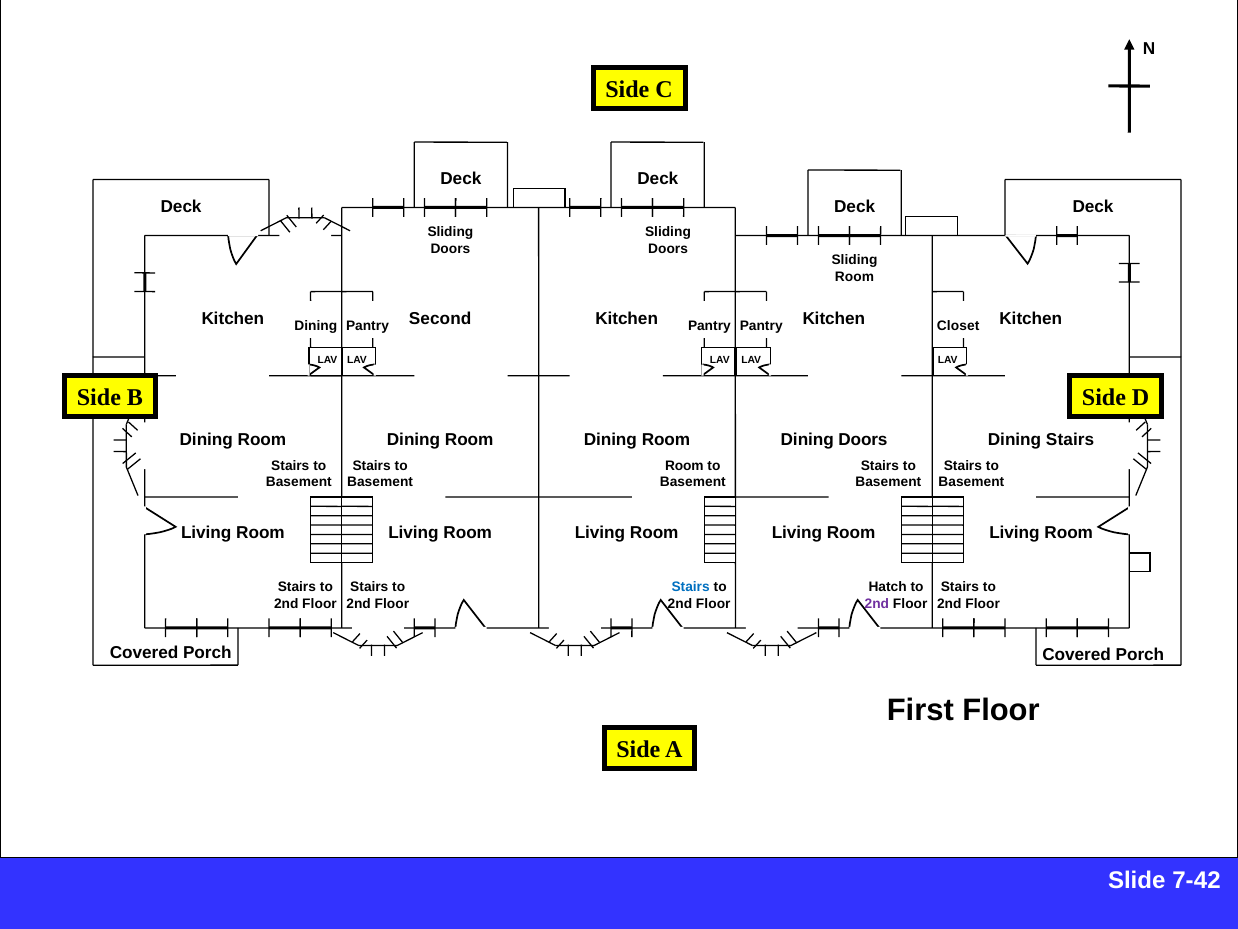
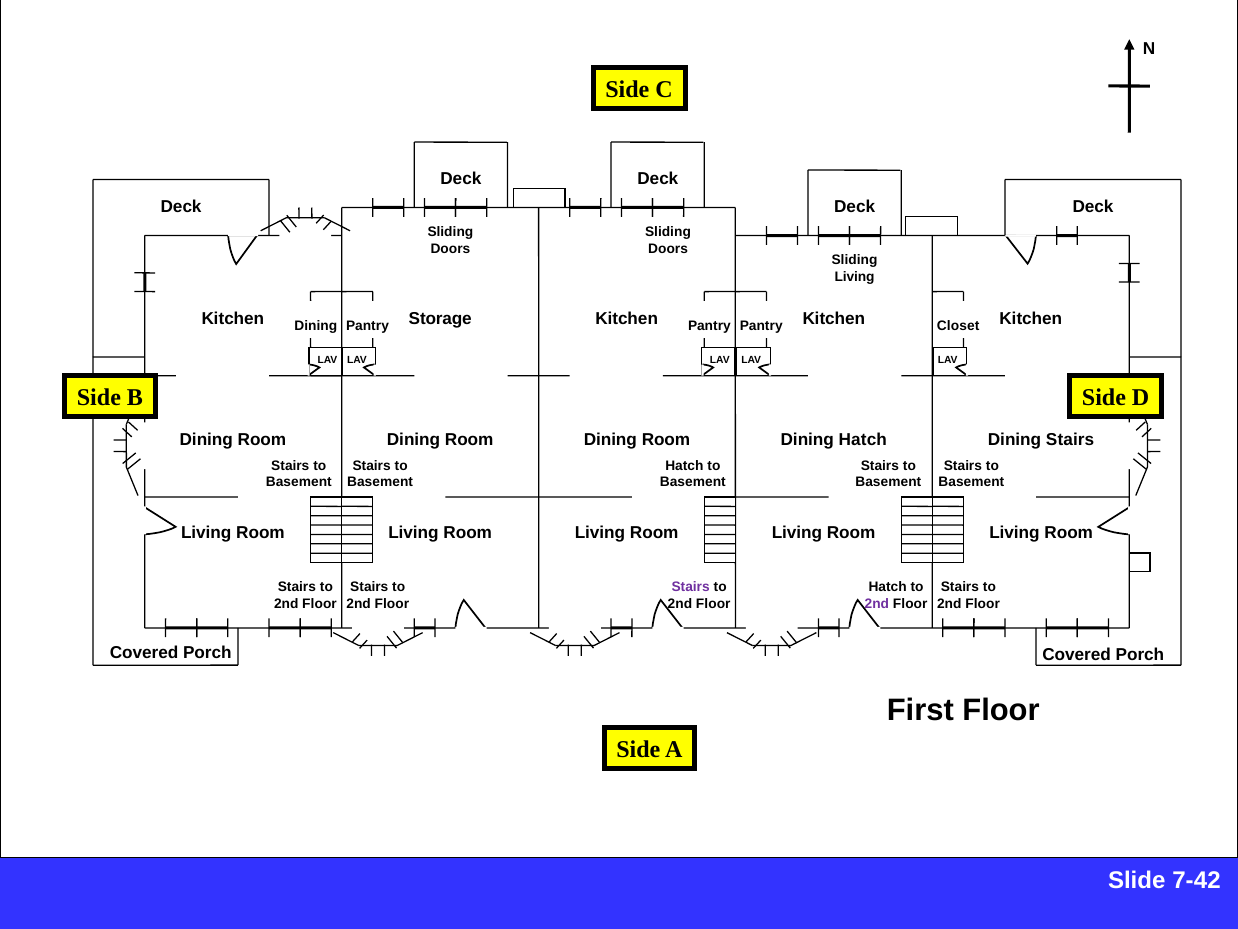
Room: Room -> Living (855, 277)
Second: Second -> Storage (440, 318)
Dining Doors: Doors -> Hatch (863, 440)
Room: Room -> Hatch (684, 465)
Stairs colour: blue -> purple (691, 587)
